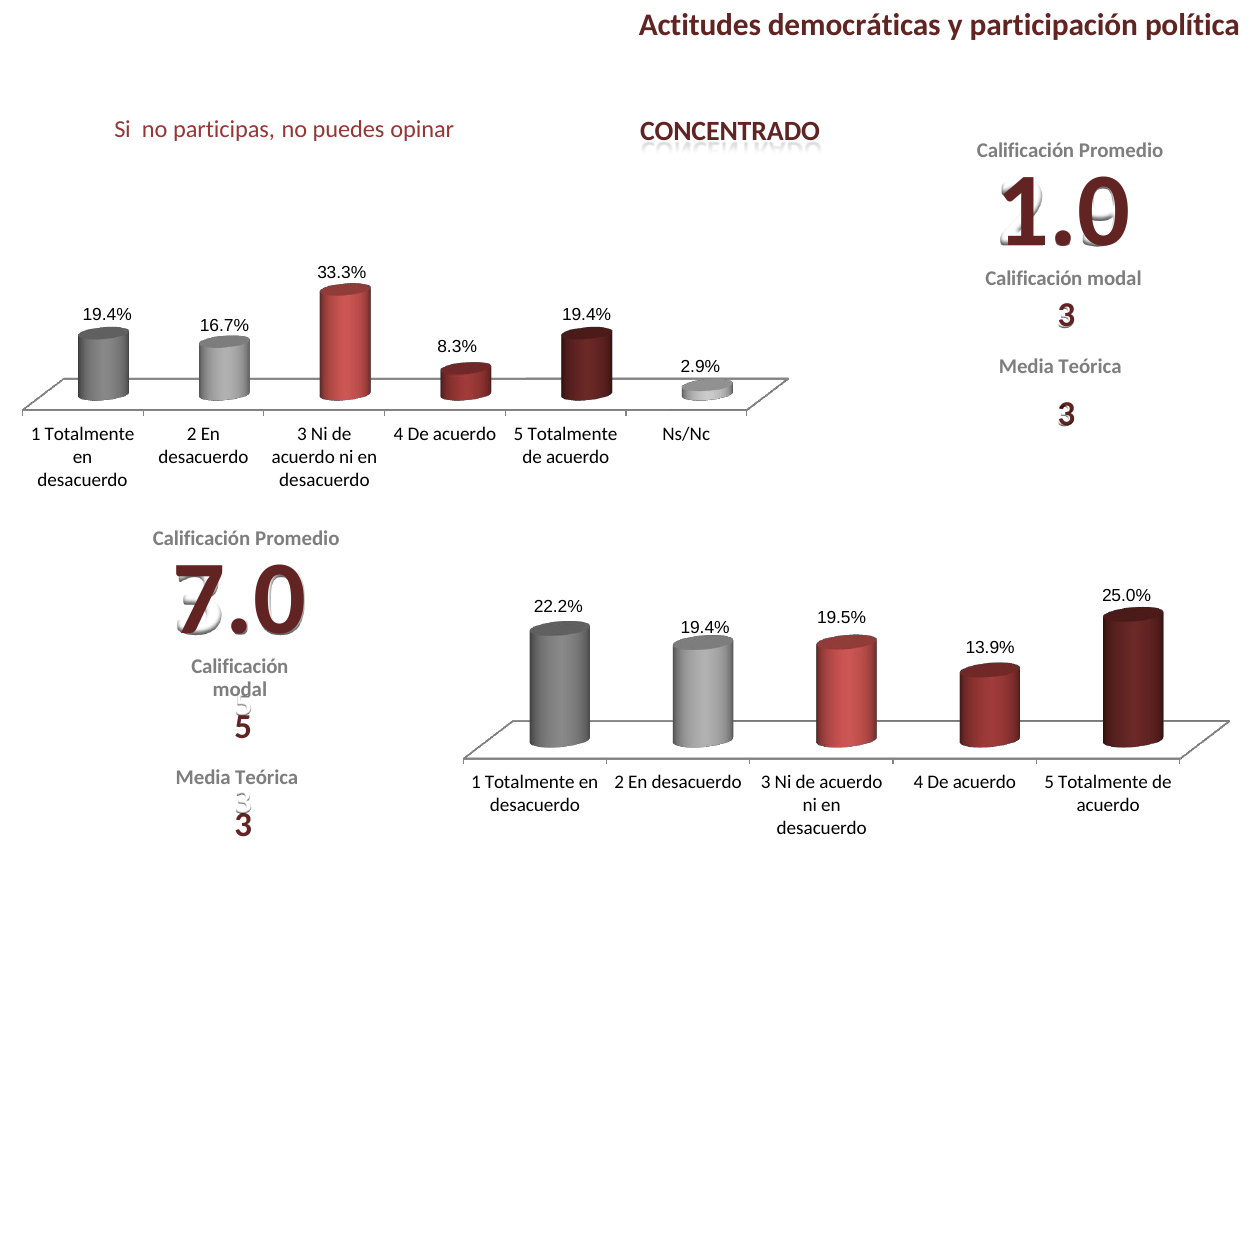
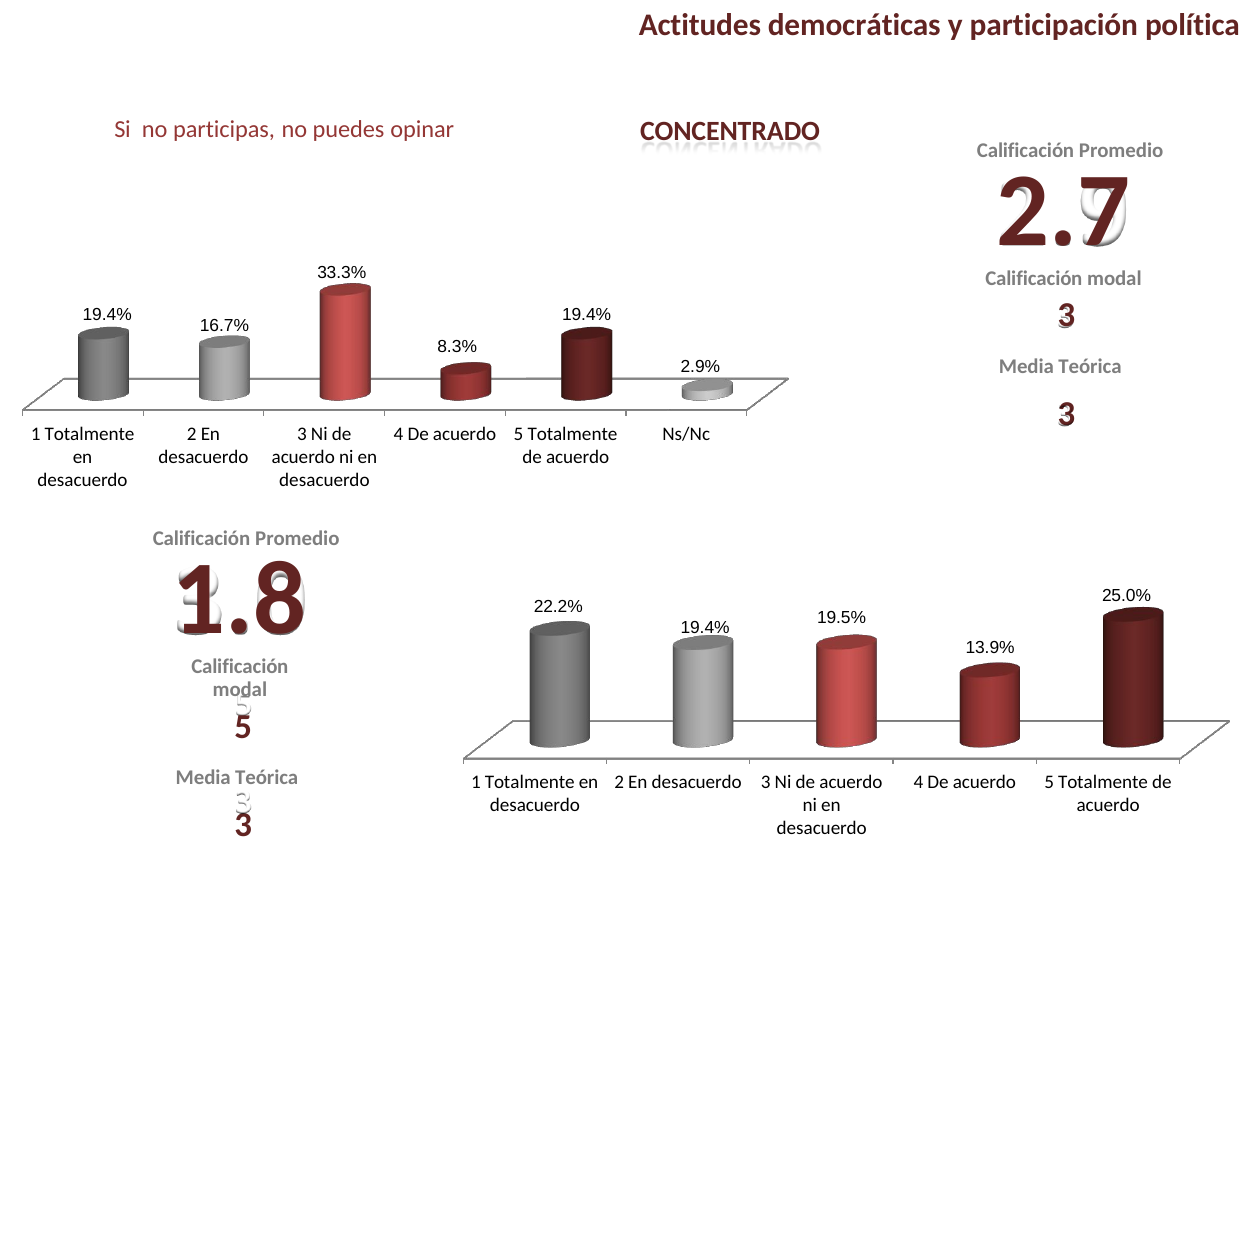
1.0: 1.0 -> 2.7 (1063, 211)
7.0: 7.0 -> 1.8 (240, 599)
